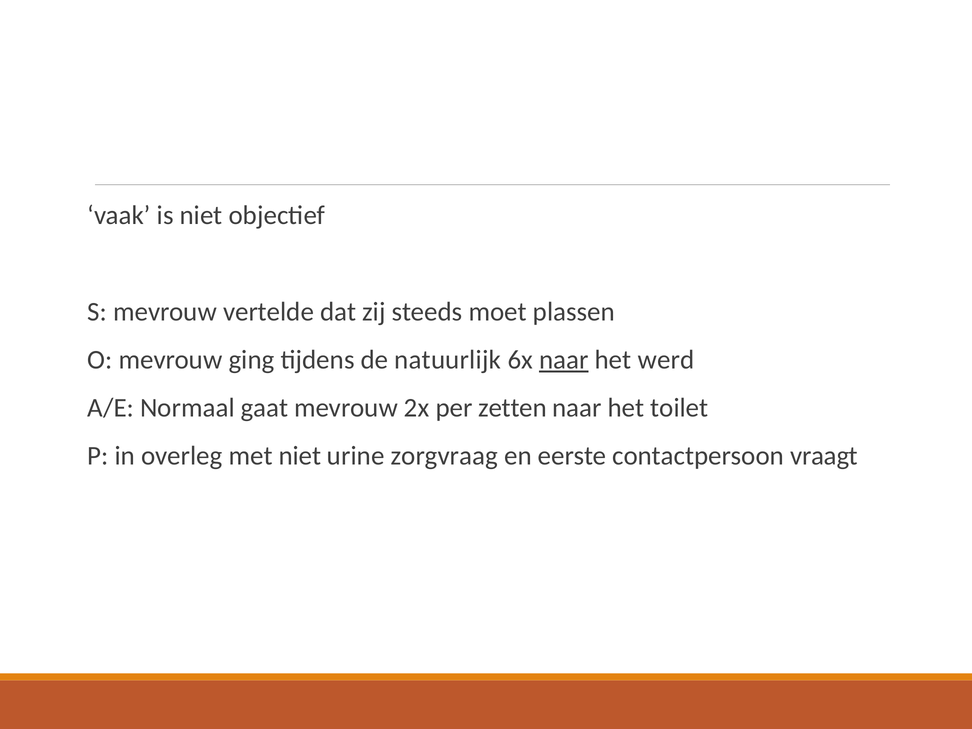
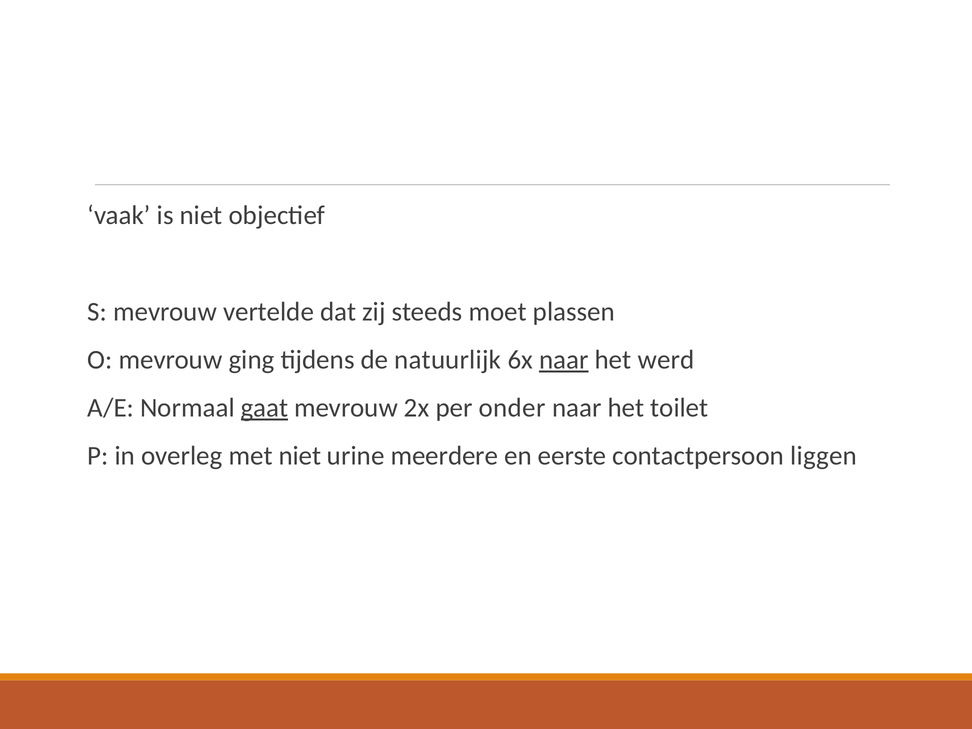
gaat underline: none -> present (264, 408)
zetten: zetten -> onder (512, 408)
zorgvraag: zorgvraag -> meerdere (444, 456)
vraagt: vraagt -> liggen (824, 456)
